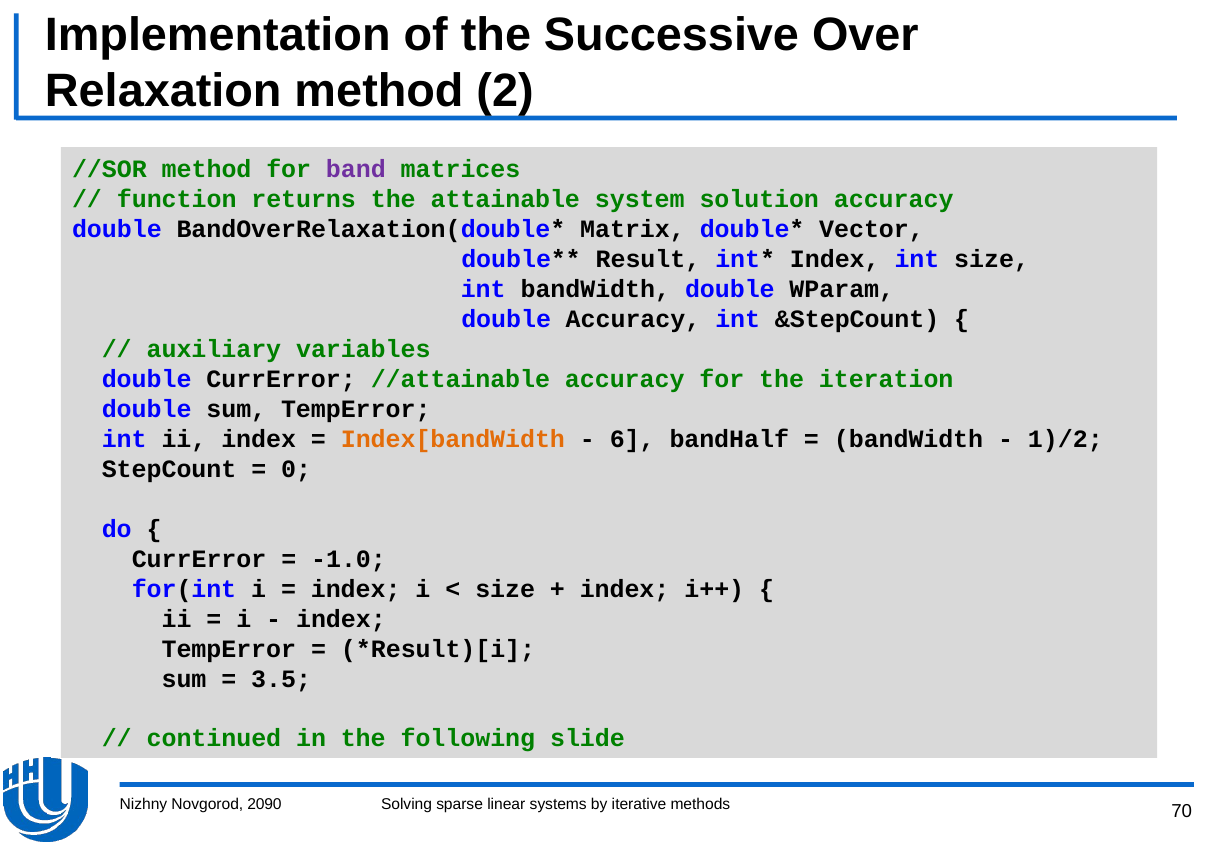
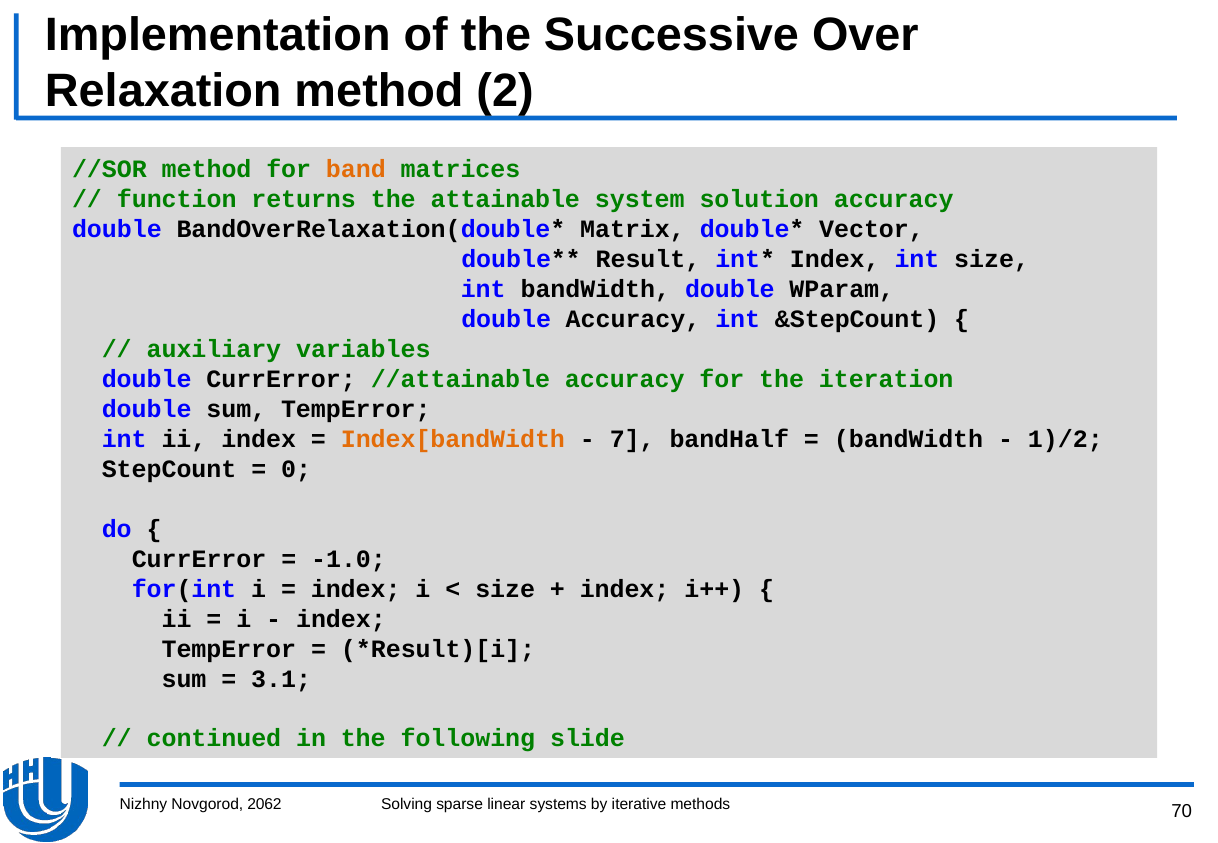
band colour: purple -> orange (356, 170)
6: 6 -> 7 (632, 439)
3.5: 3.5 -> 3.1 (281, 679)
2090: 2090 -> 2062 (264, 804)
